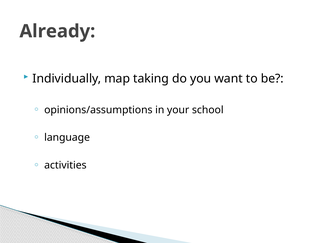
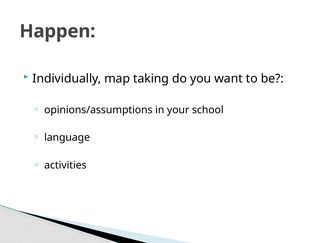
Already: Already -> Happen (57, 31)
